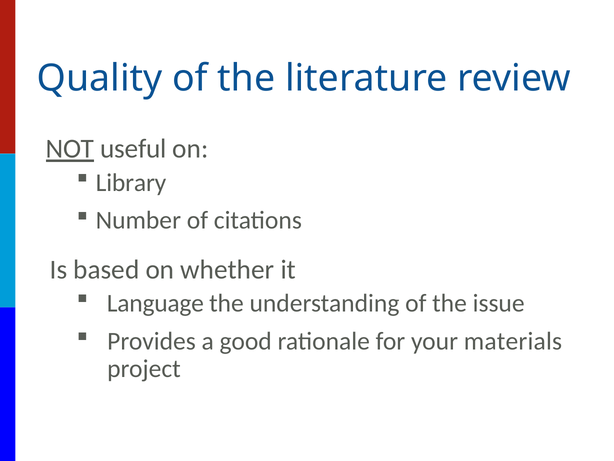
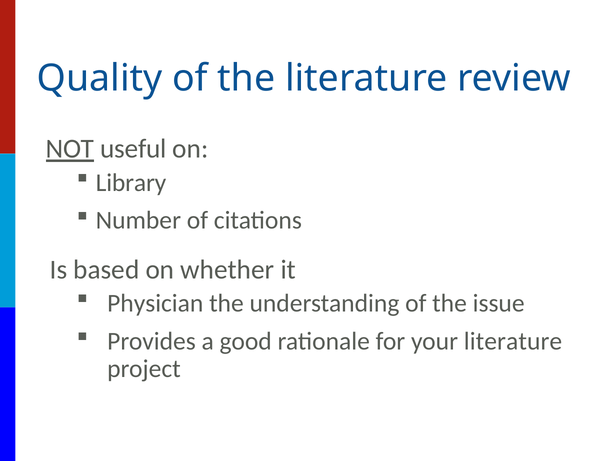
Language: Language -> Physician (155, 303)
your materials: materials -> literature (513, 341)
